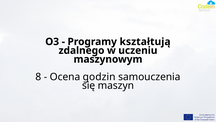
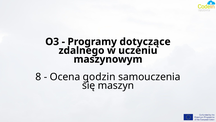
kształtują: kształtują -> dotyczące (145, 42)
